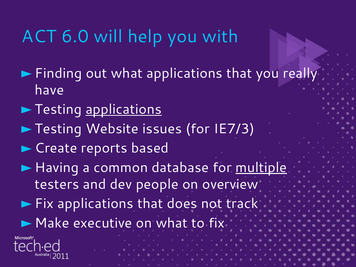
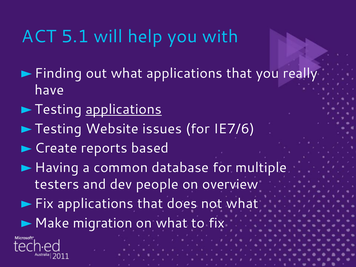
6.0: 6.0 -> 5.1 (75, 36)
IE7/3: IE7/3 -> IE7/6 (234, 129)
multiple underline: present -> none (261, 168)
not track: track -> what (242, 204)
executive: executive -> migration (103, 223)
